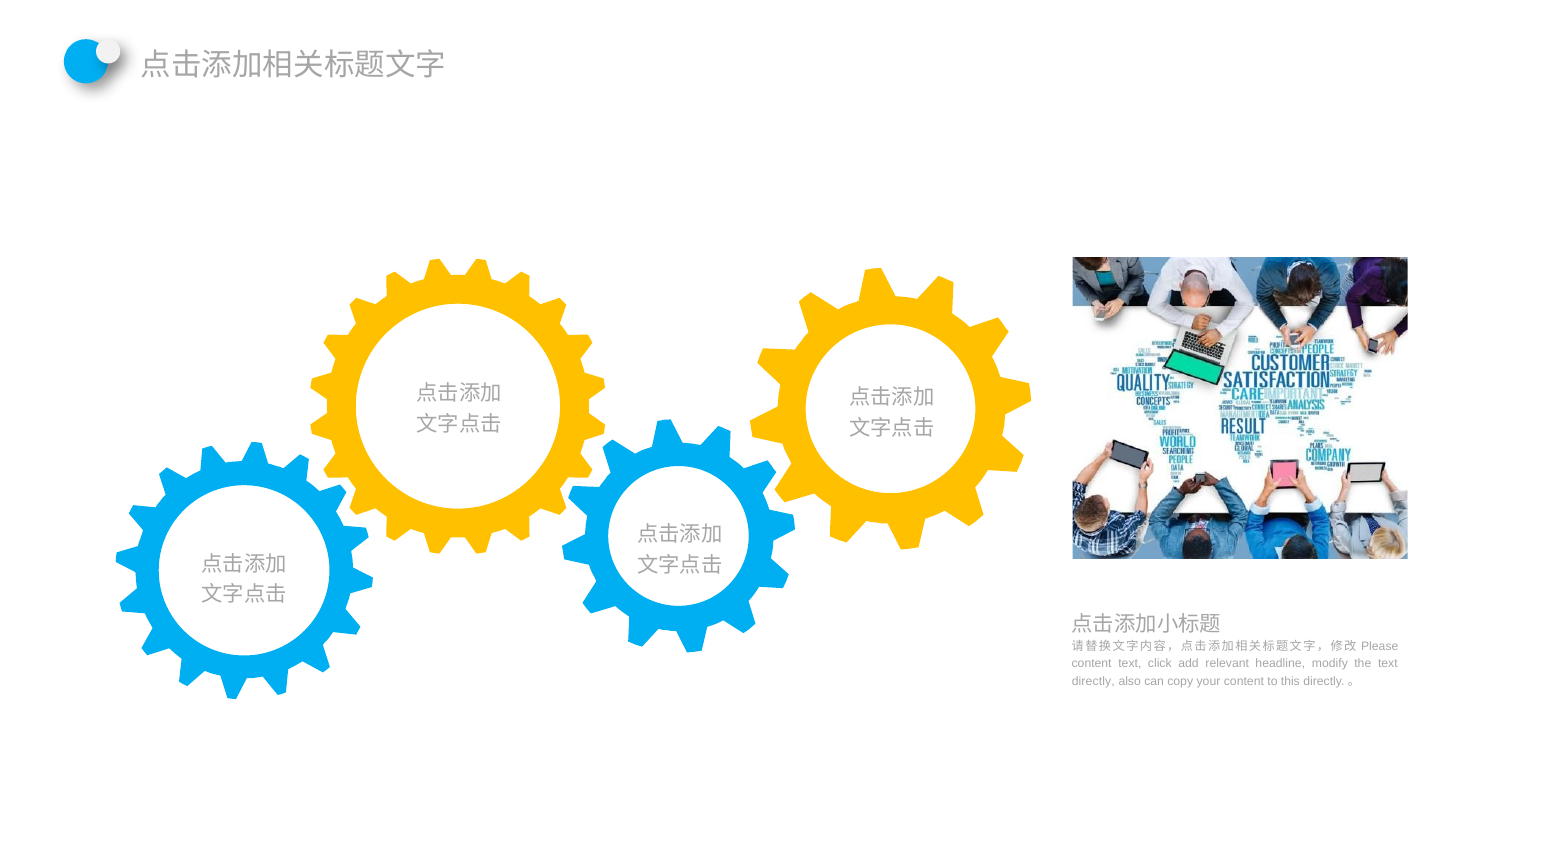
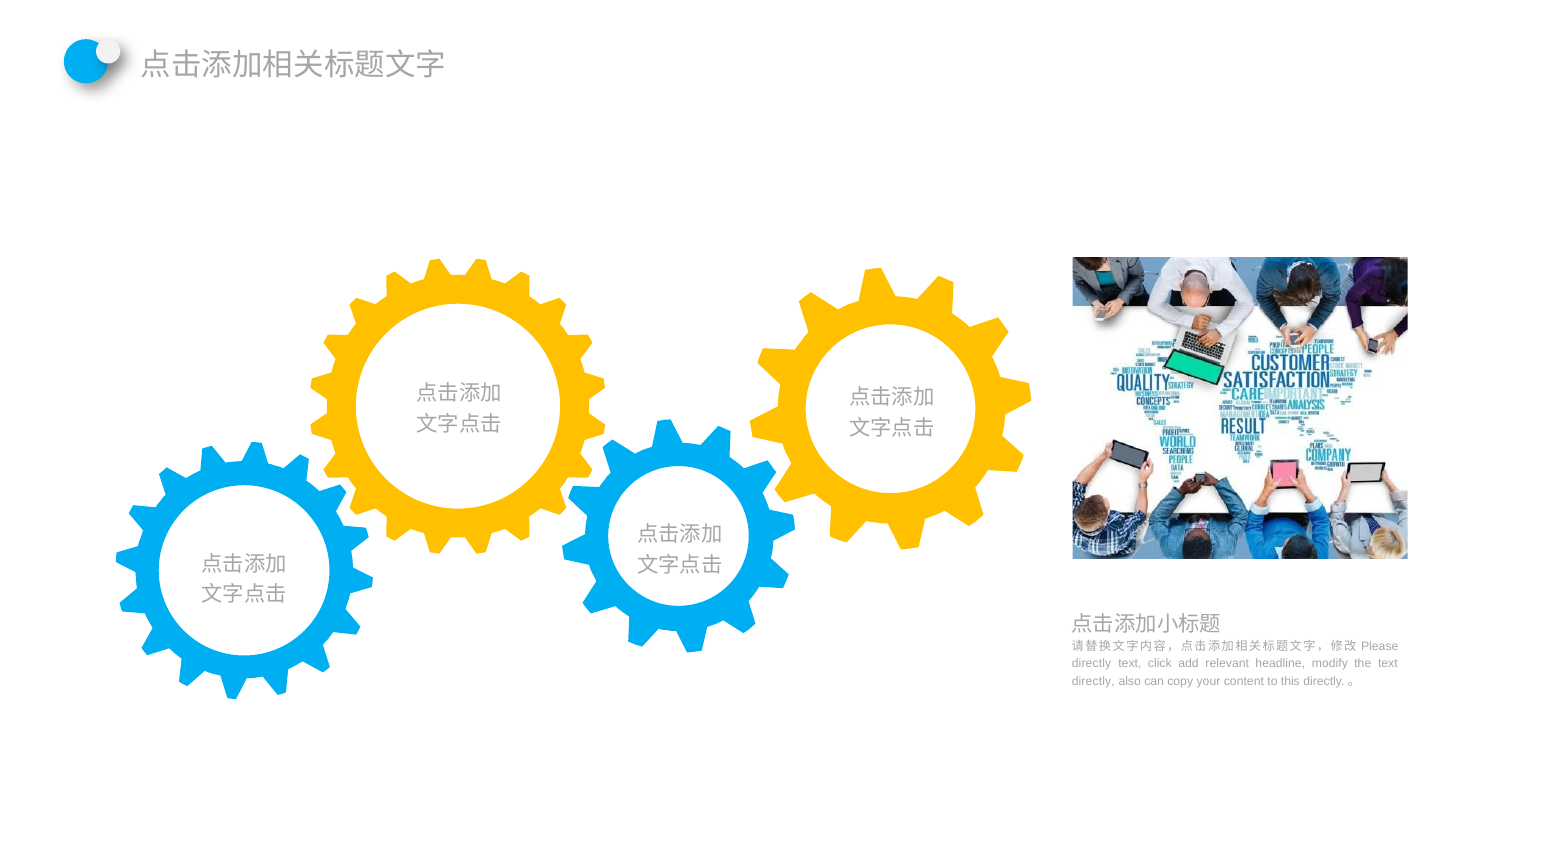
content: content -> directly (1092, 664)
